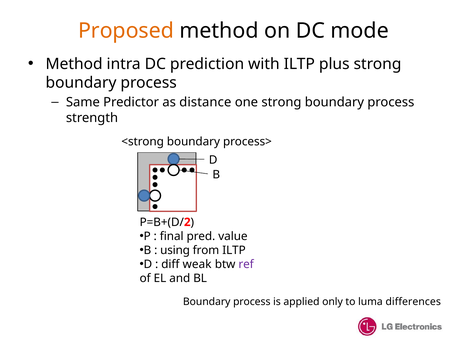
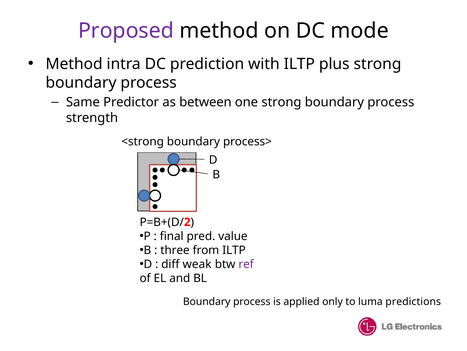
Proposed colour: orange -> purple (126, 31)
distance: distance -> between (205, 102)
using: using -> three (175, 250)
differences: differences -> predictions (413, 301)
